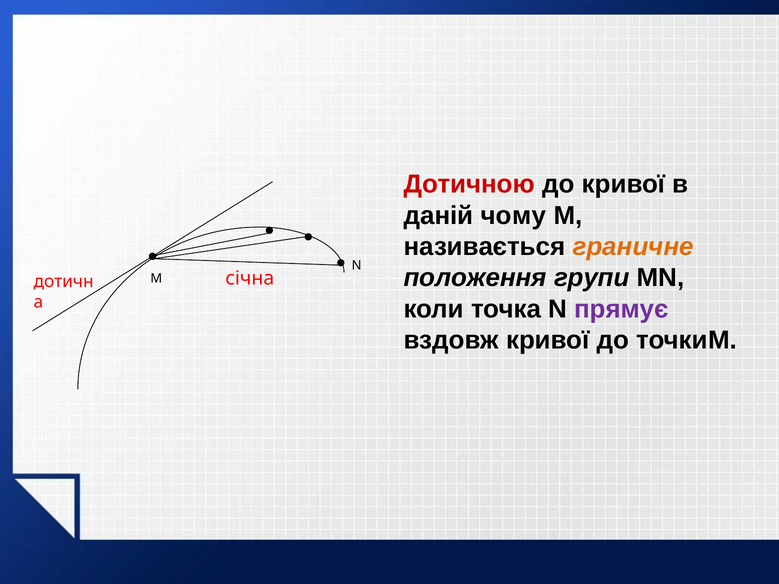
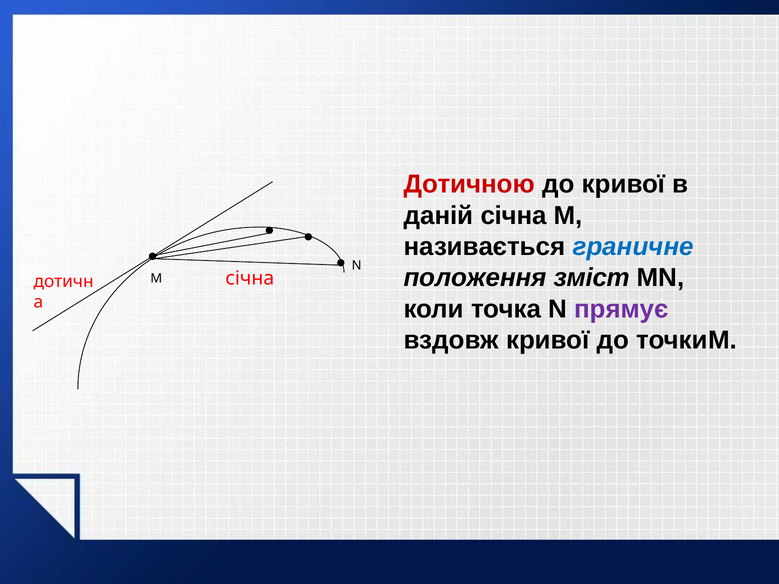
даній чому: чому -> січна (514, 216)
граничне colour: orange -> blue (633, 247)
групи: групи -> зміст (592, 278)
